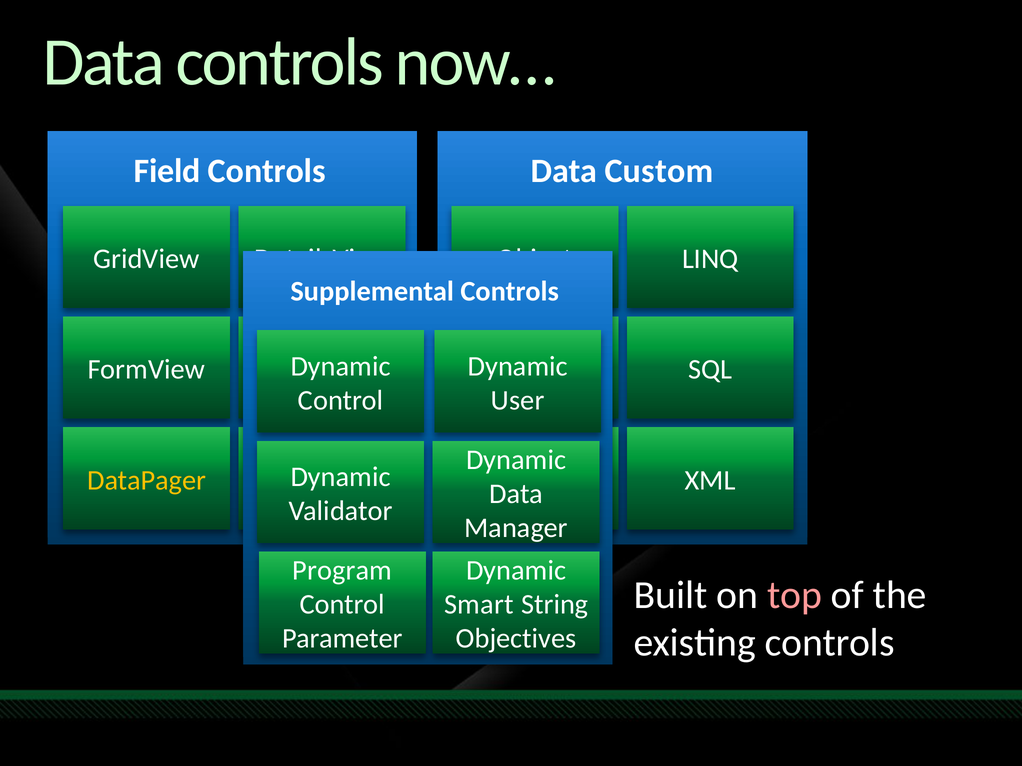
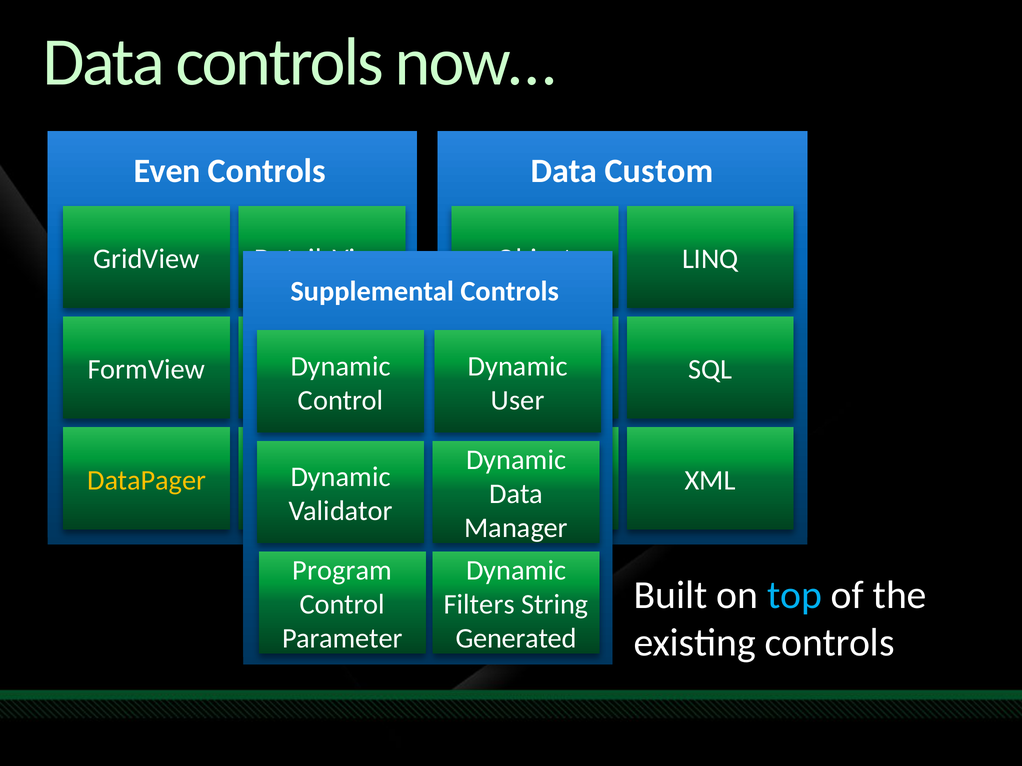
Field: Field -> Even (167, 171)
top colour: pink -> light blue (795, 595)
Smart: Smart -> Filters (479, 605)
Objectives: Objectives -> Generated (516, 639)
